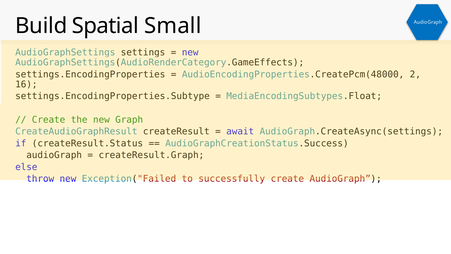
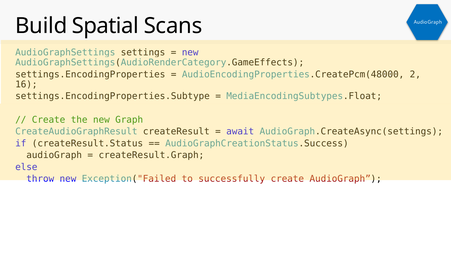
Small: Small -> Scans (173, 26)
